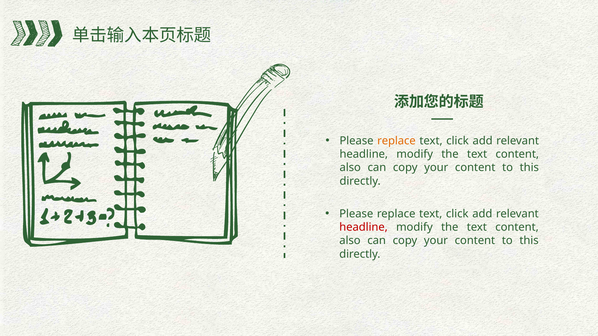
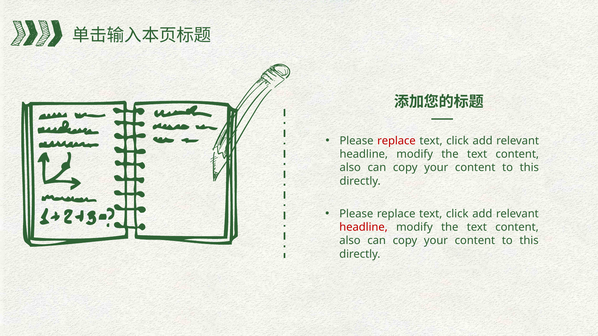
replace colour: orange -> red (396, 141)
